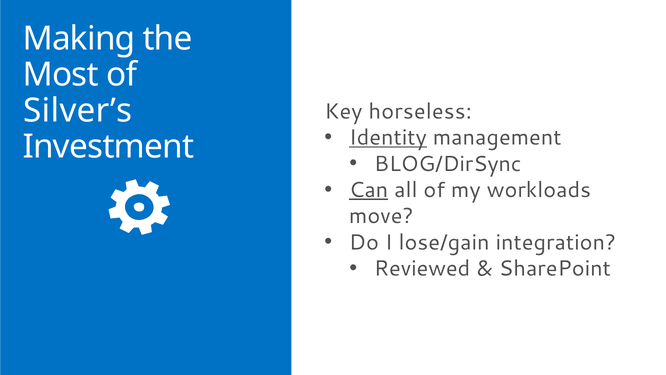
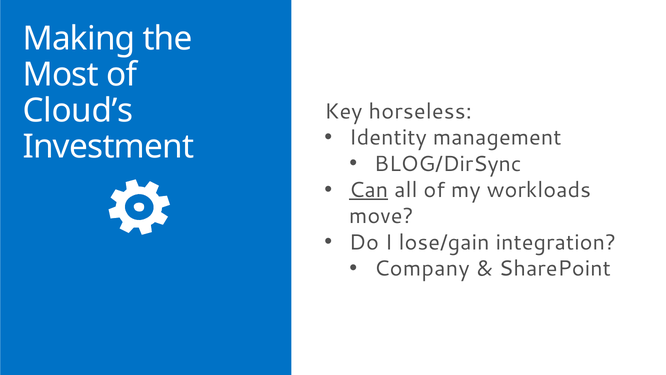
Silver’s: Silver’s -> Cloud’s (78, 110)
Identity underline: present -> none (388, 138)
Reviewed: Reviewed -> Company (422, 268)
